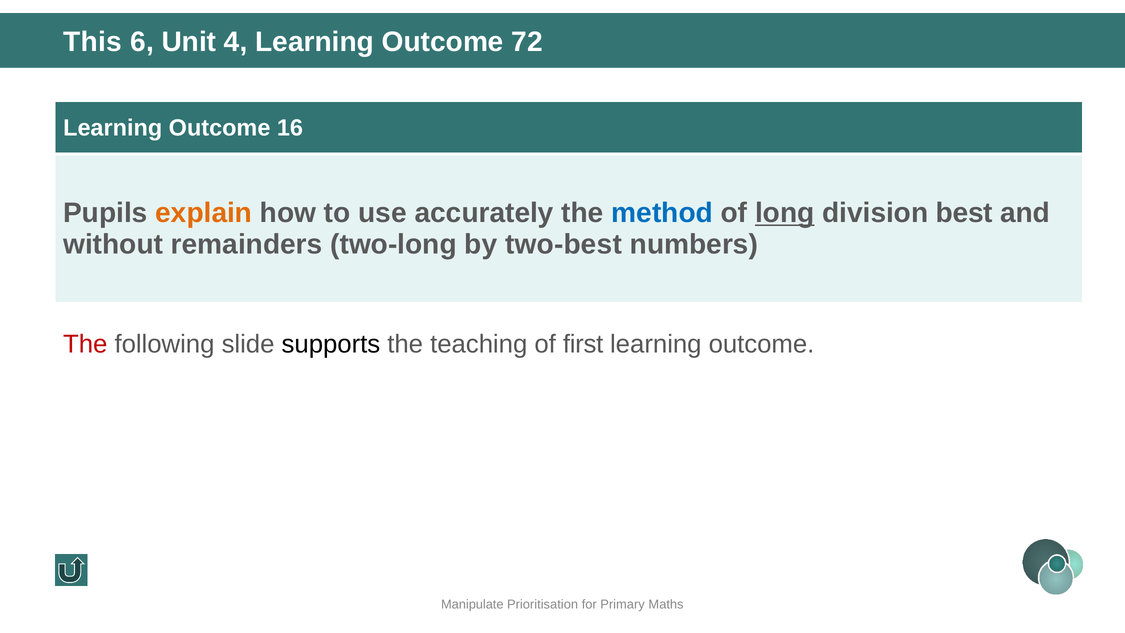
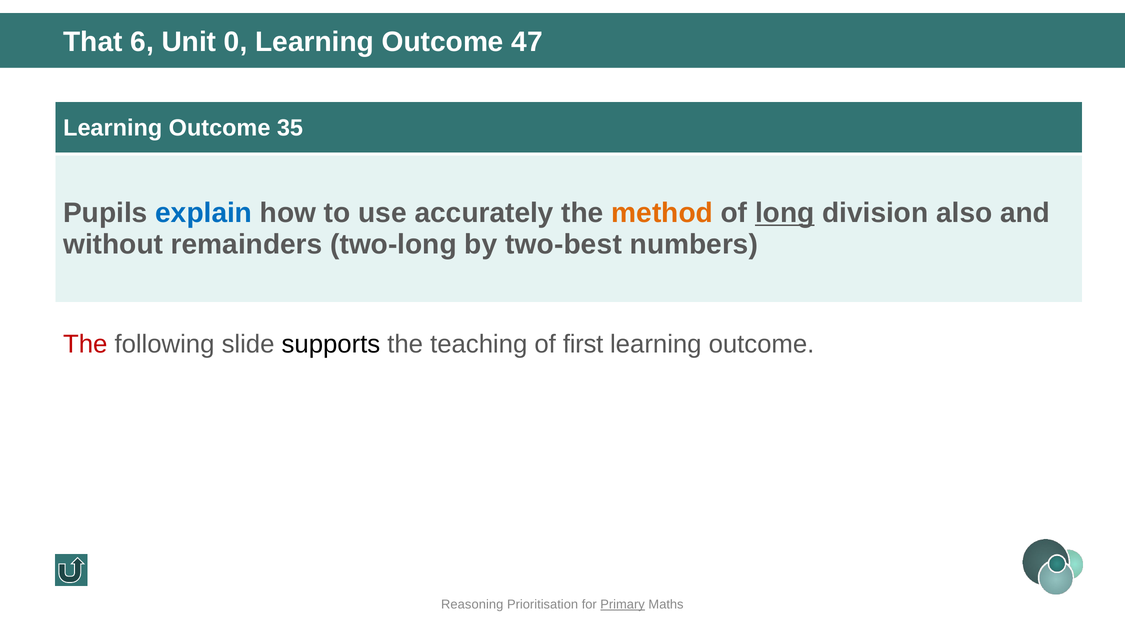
This: This -> That (93, 42)
4: 4 -> 0 (236, 42)
72: 72 -> 47 (527, 42)
16: 16 -> 35 (290, 128)
explain colour: orange -> blue (204, 213)
method colour: blue -> orange (662, 213)
best: best -> also (964, 213)
Manipulate: Manipulate -> Reasoning (472, 604)
Primary underline: none -> present (623, 604)
